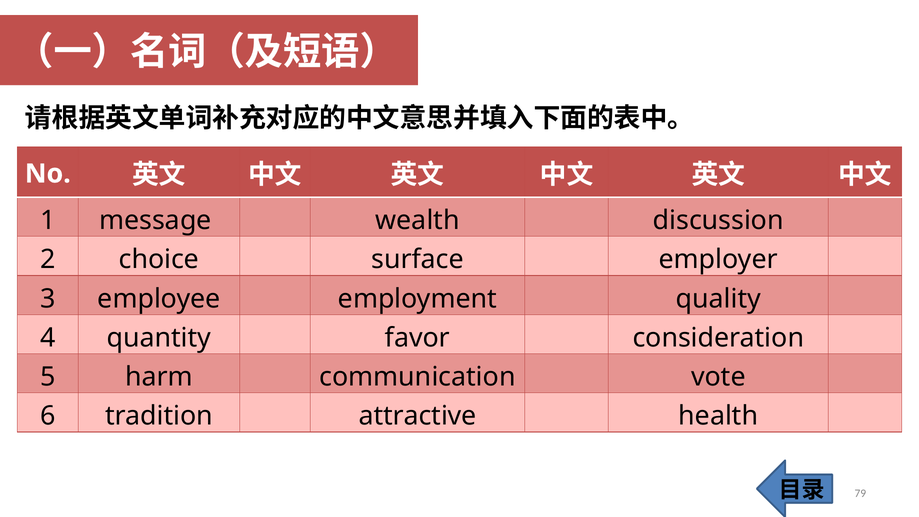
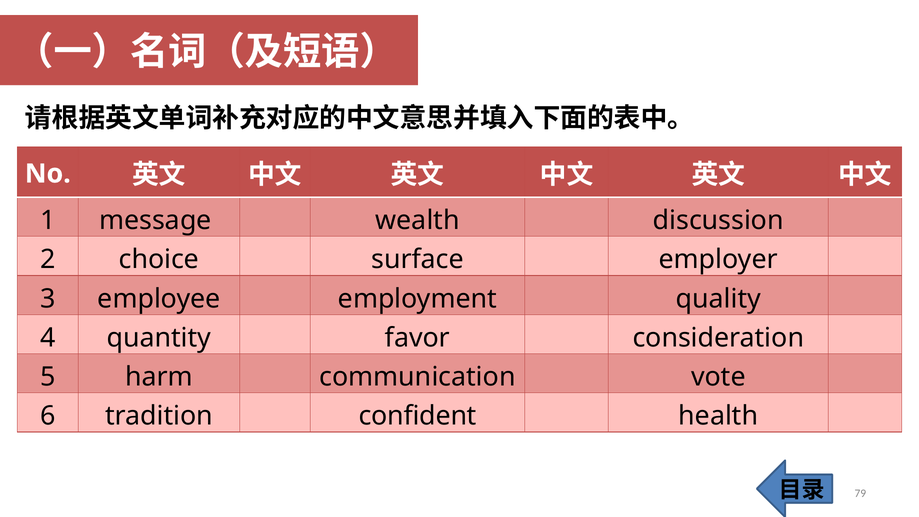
attractive: attractive -> confident (418, 416)
